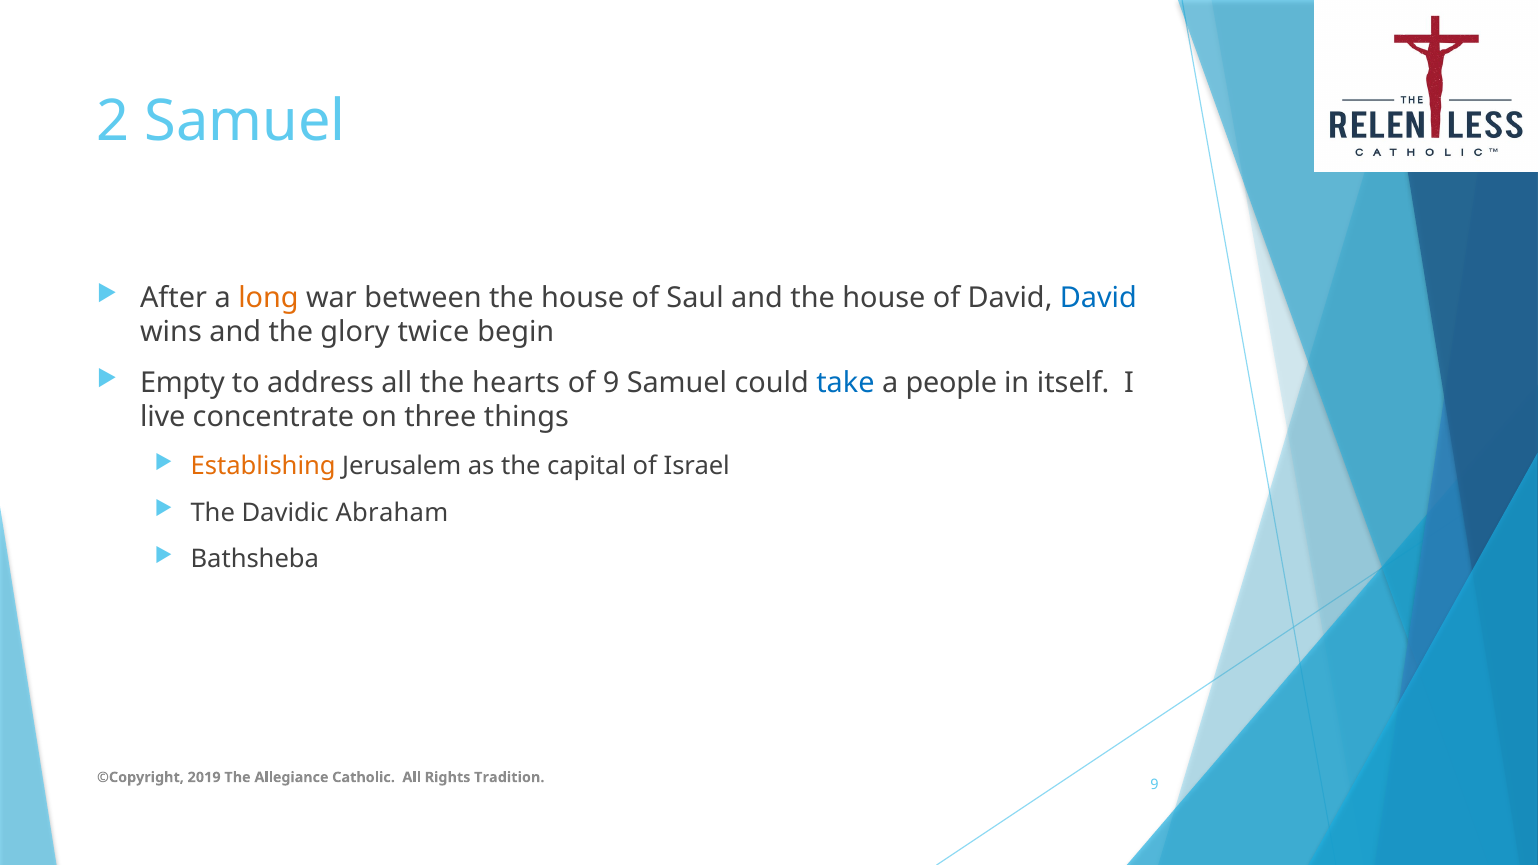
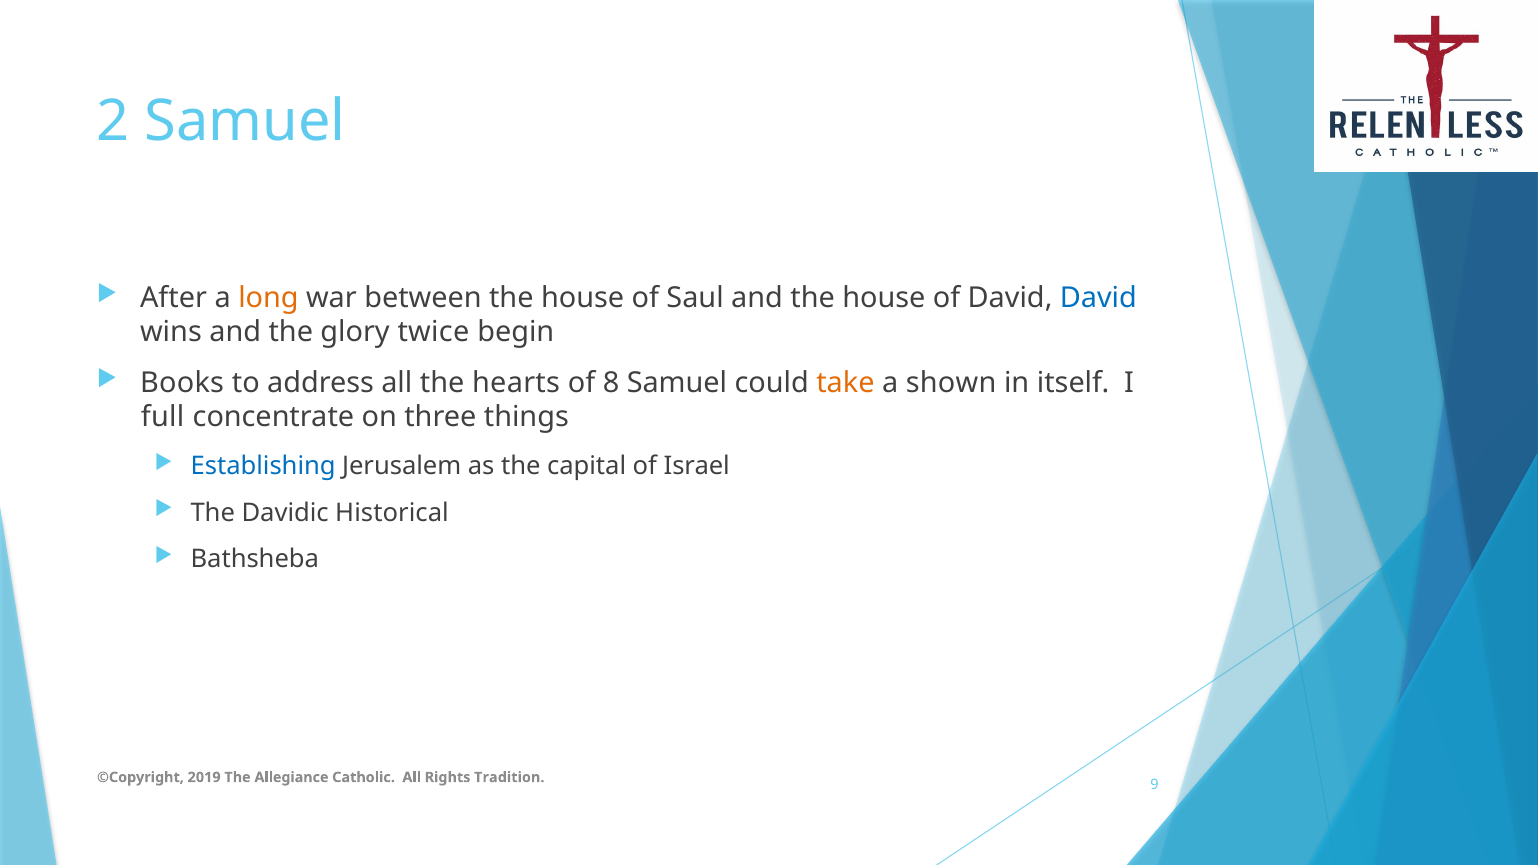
Empty: Empty -> Books (182, 383)
of 9: 9 -> 8 (611, 383)
take colour: blue -> orange (845, 383)
people: people -> shown (951, 383)
live: live -> full (163, 418)
Establishing colour: orange -> blue (263, 466)
Abraham: Abraham -> Historical (392, 513)
